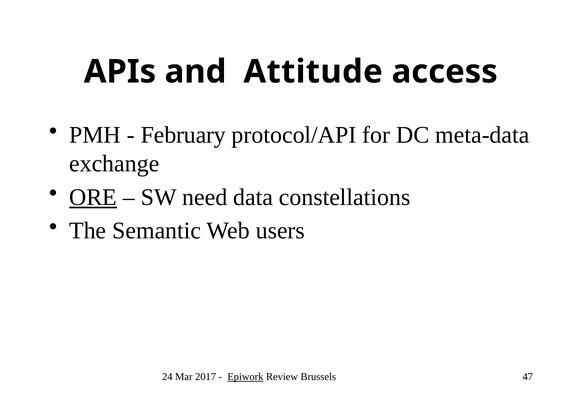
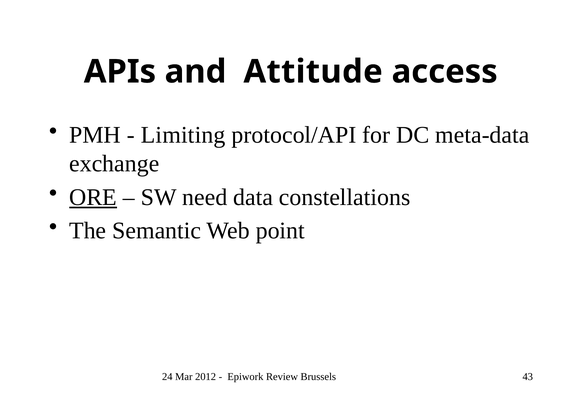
February: February -> Limiting (183, 135)
users: users -> point (280, 231)
2017: 2017 -> 2012 (206, 377)
Epiwork underline: present -> none (245, 377)
47: 47 -> 43 (528, 377)
